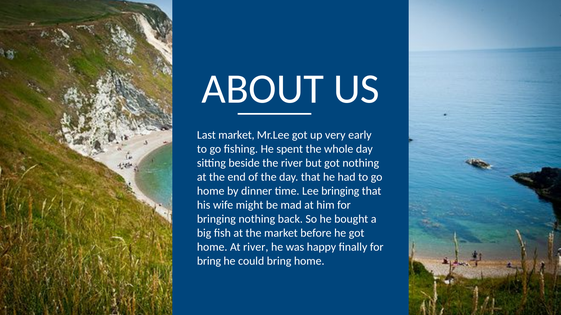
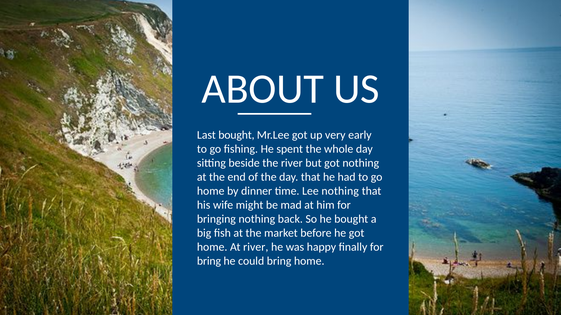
Last market: market -> bought (236, 135)
Lee bringing: bringing -> nothing (340, 191)
